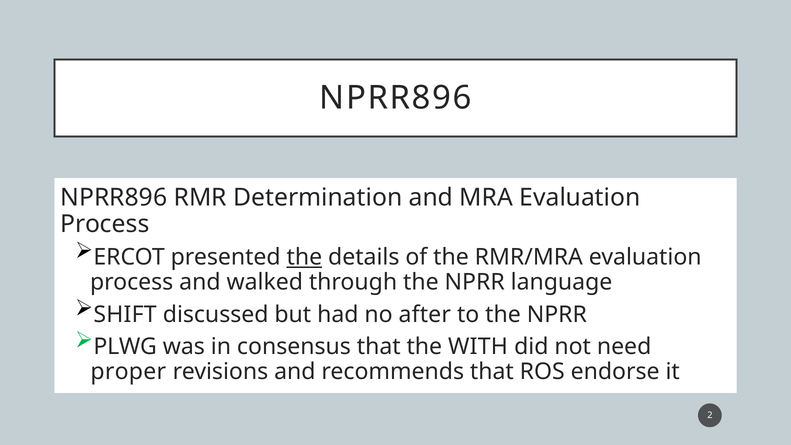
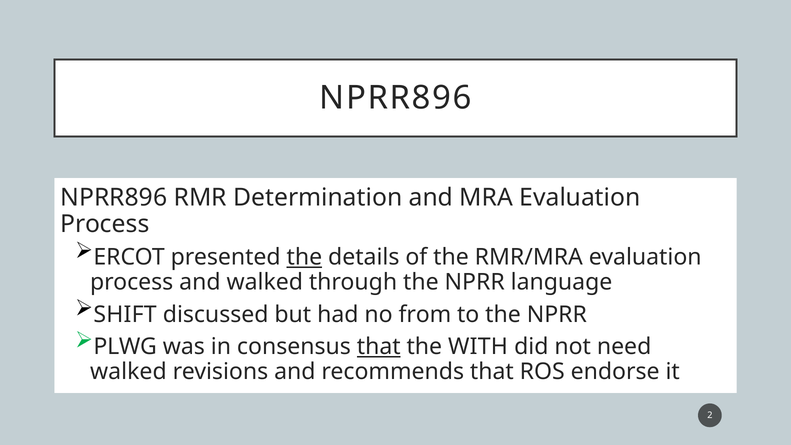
after: after -> from (425, 314)
that underline: none -> present (379, 347)
proper: proper -> walked (128, 372)
